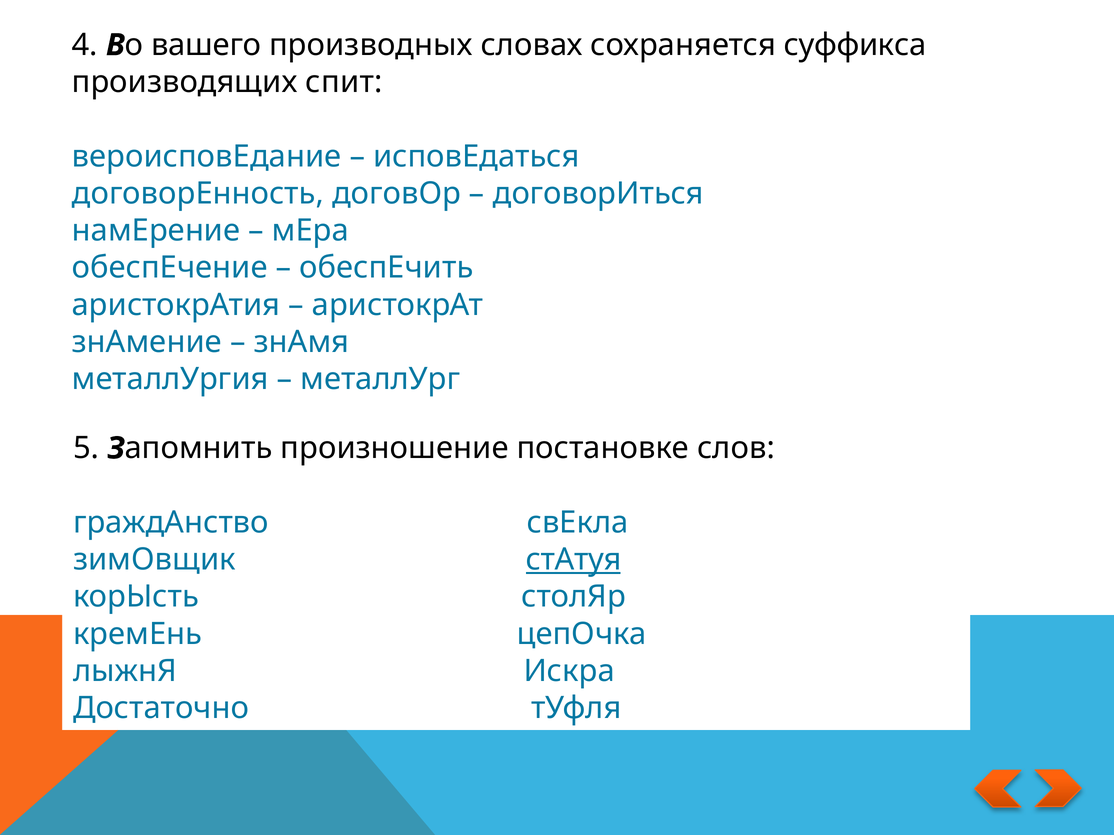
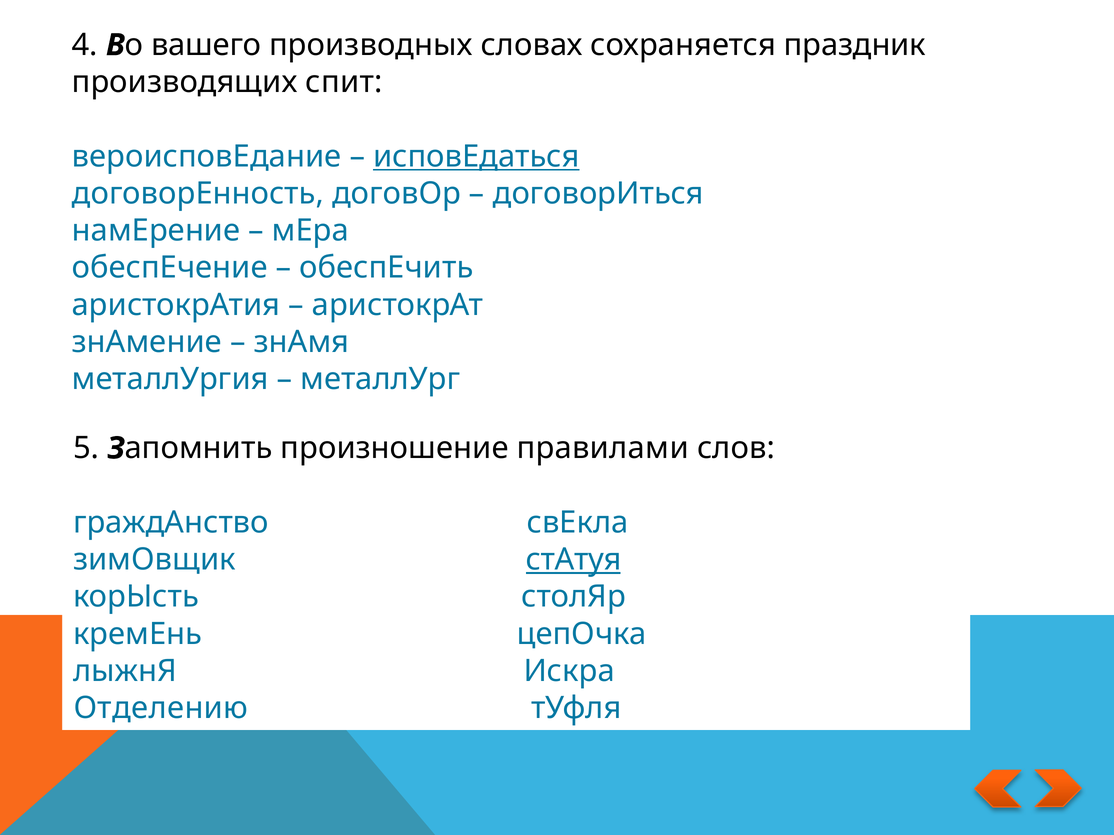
суффикса: суффикса -> праздник (855, 45)
исповЕдаться underline: none -> present (476, 156)
постановке: постановке -> правилами (603, 449)
Достаточно: Достаточно -> Отделению (161, 709)
